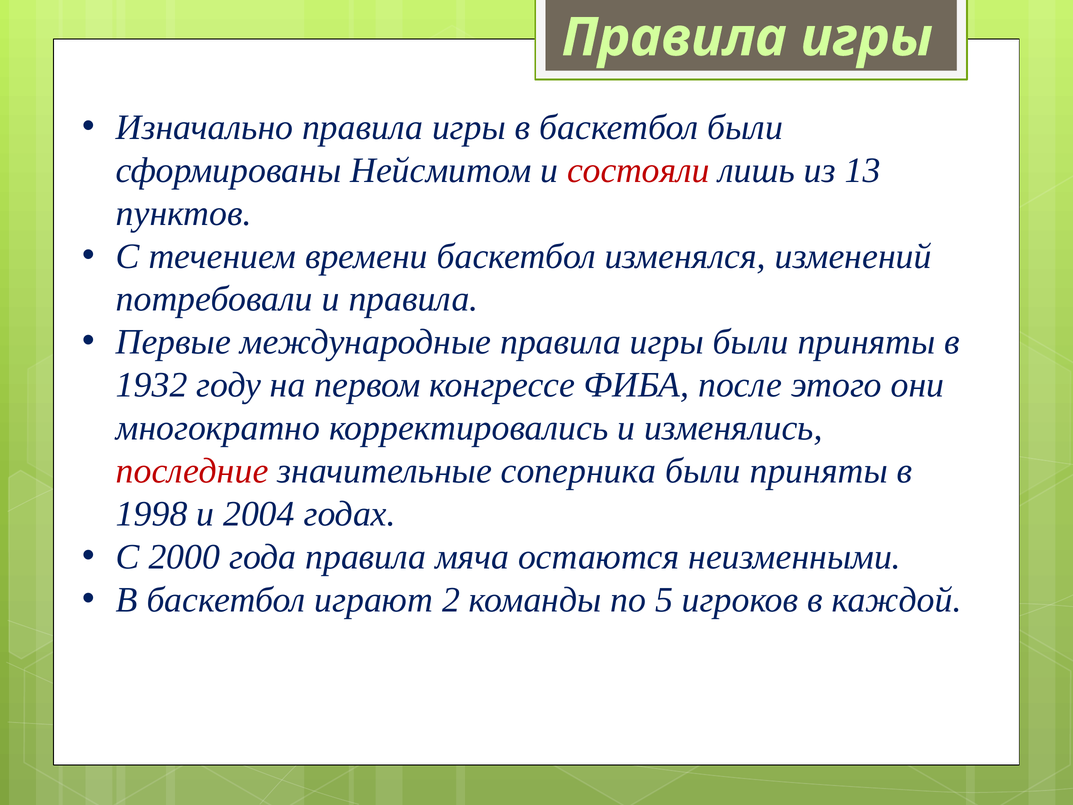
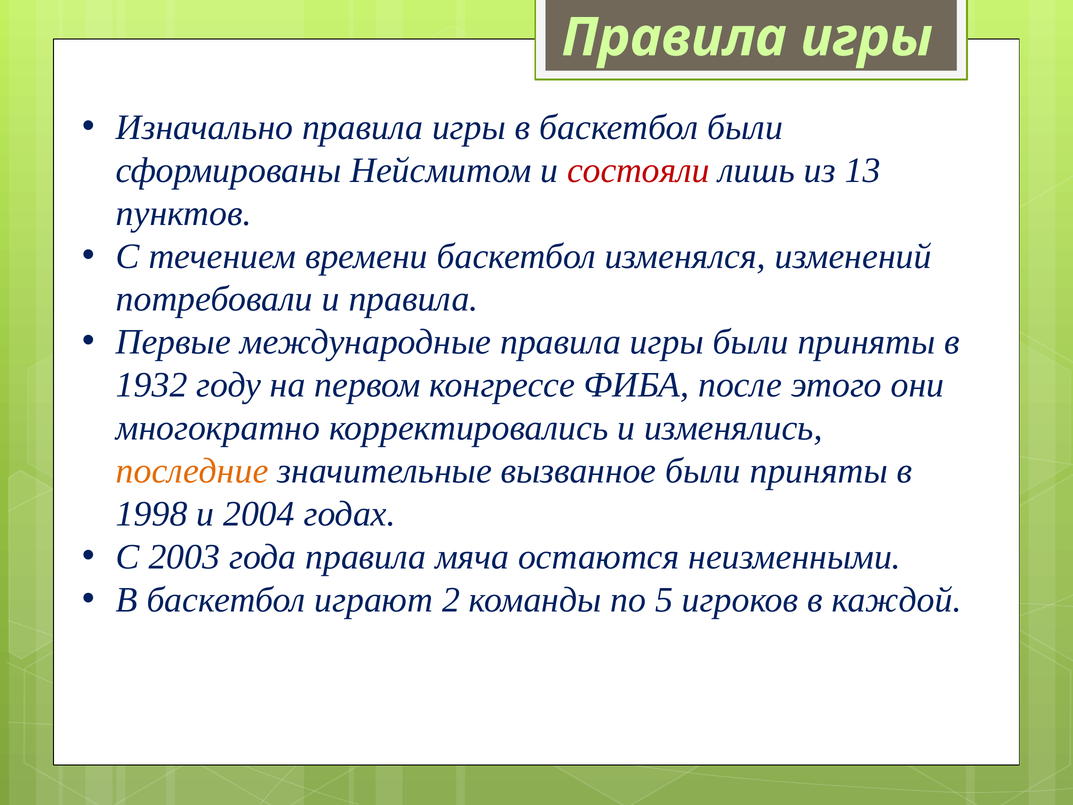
последние colour: red -> orange (192, 471)
соперника: соперника -> вызванное (579, 471)
2000: 2000 -> 2003 (184, 557)
